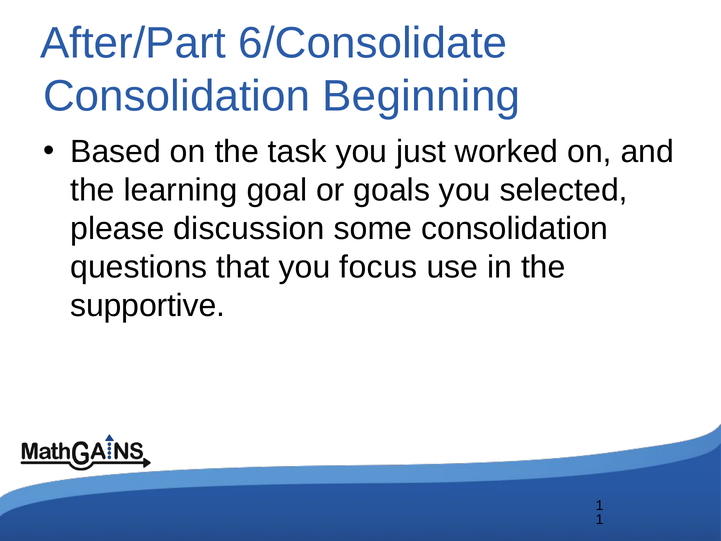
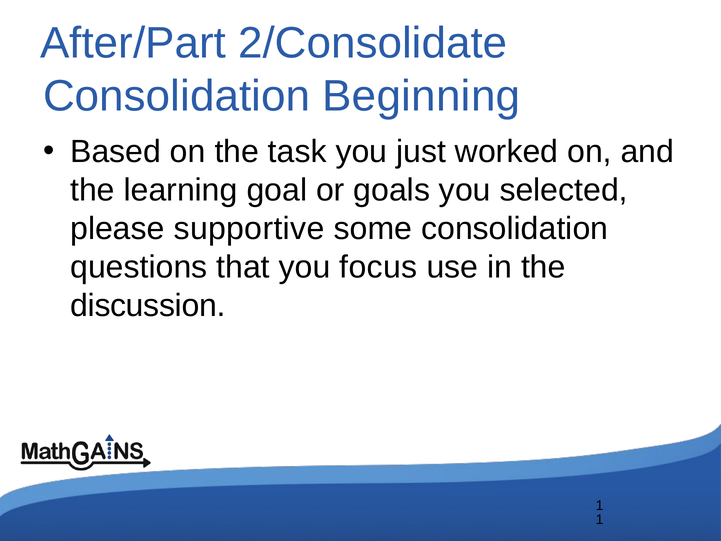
6/Consolidate: 6/Consolidate -> 2/Consolidate (373, 43)
discussion: discussion -> supportive (249, 229)
supportive: supportive -> discussion (148, 306)
